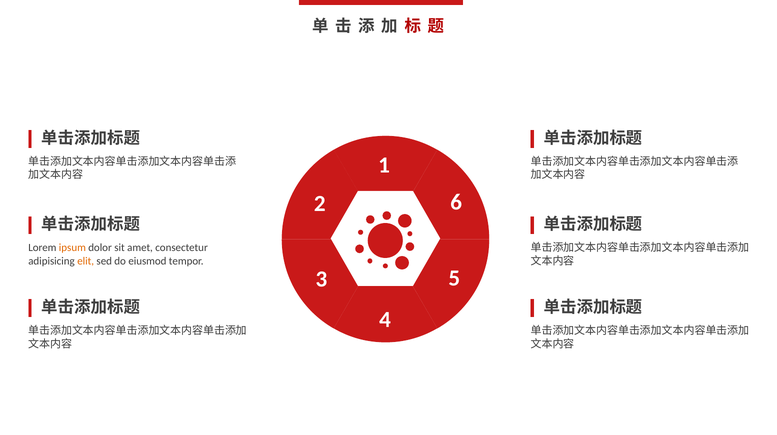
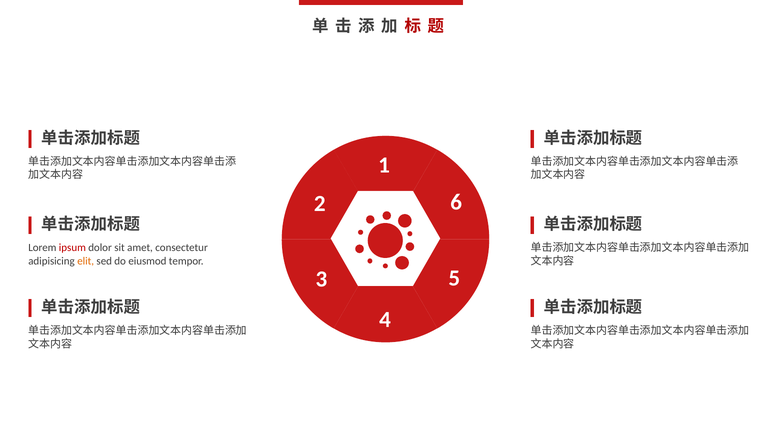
ipsum colour: orange -> red (72, 248)
